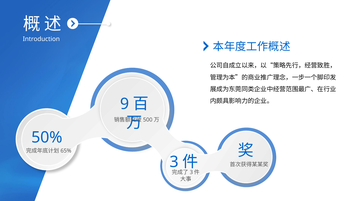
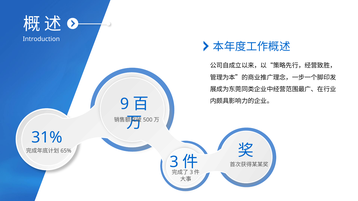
50%: 50% -> 31% (47, 138)
